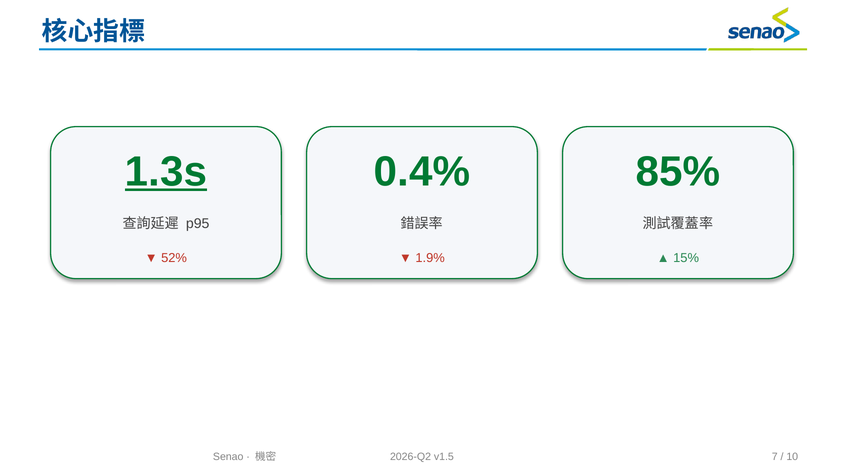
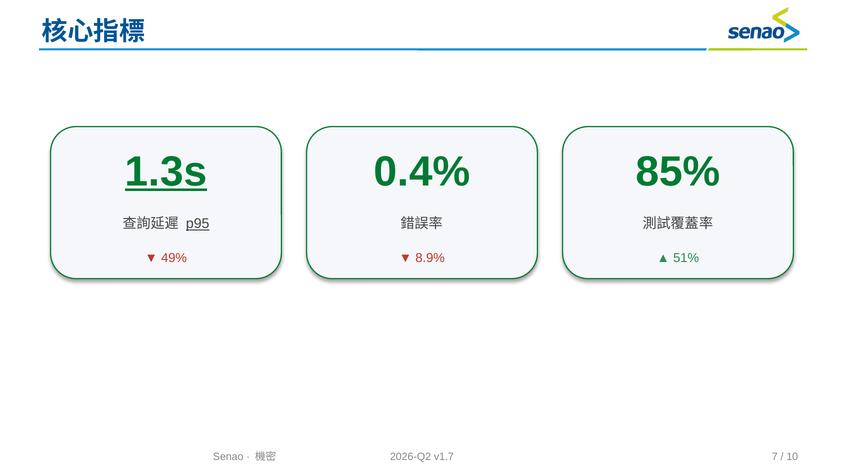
p95 underline: none -> present (198, 224)
52%: 52% -> 49% (174, 258)
1.9%: 1.9% -> 8.9% (430, 258)
15%: 15% -> 51% (686, 258)
v1.5: v1.5 -> v1.7 (444, 456)
